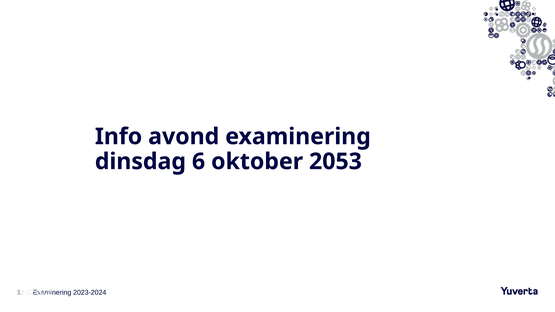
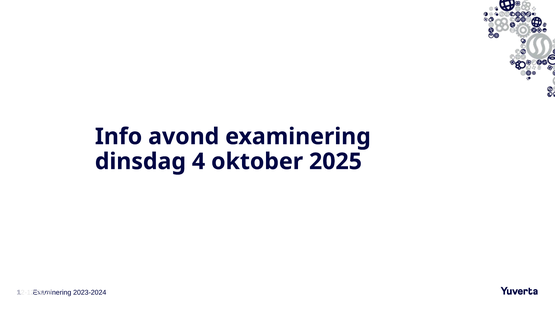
6: 6 -> 4 (199, 162)
2053: 2053 -> 2025 (335, 162)
